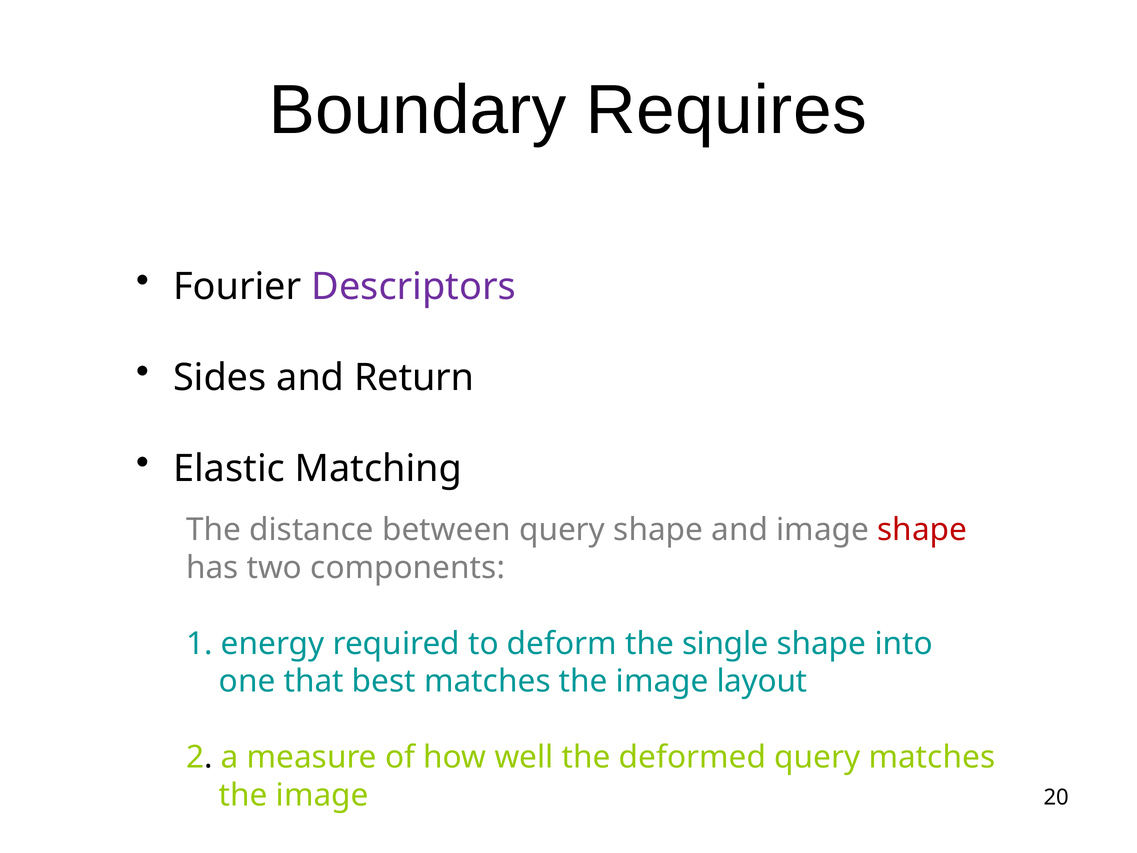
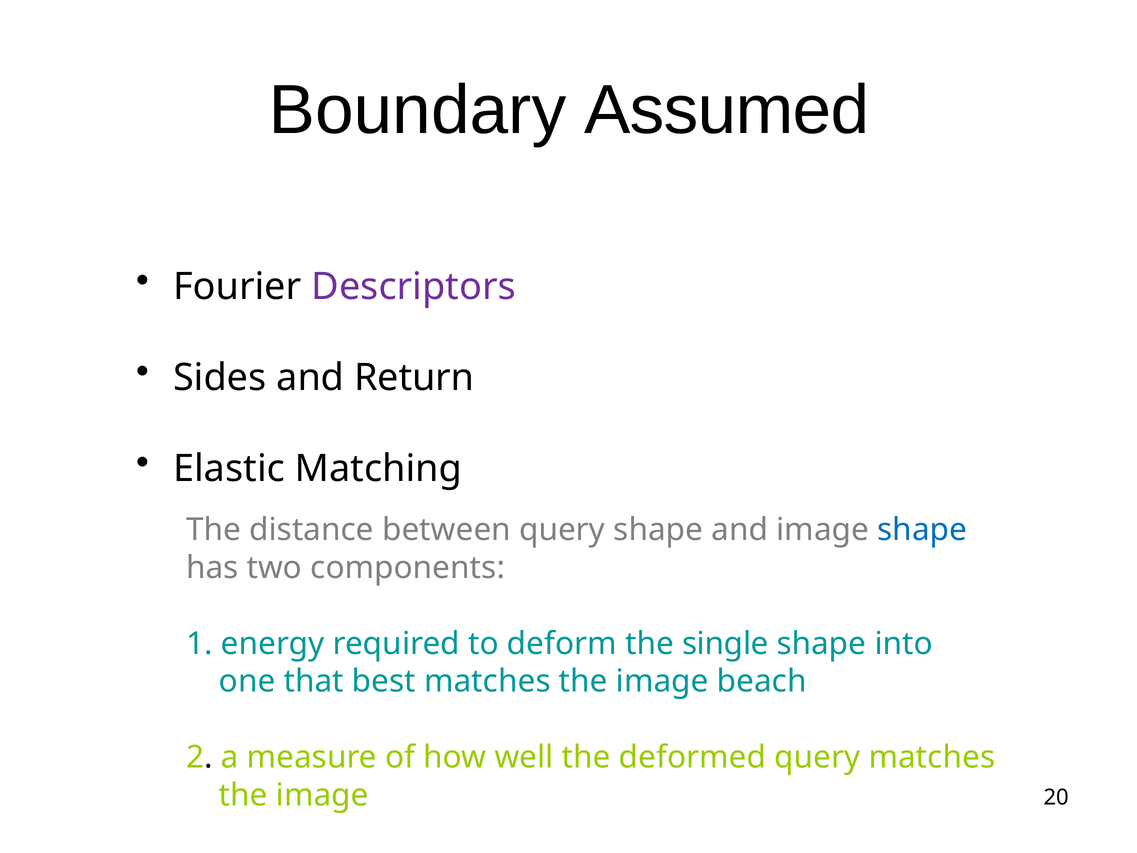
Requires: Requires -> Assumed (727, 110)
shape colour: red -> blue (922, 530)
layout: layout -> beach (762, 681)
